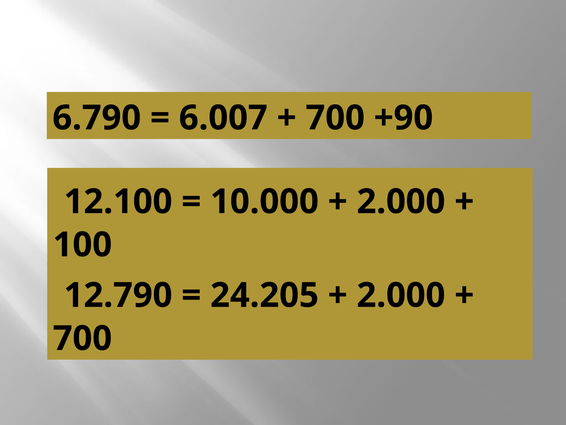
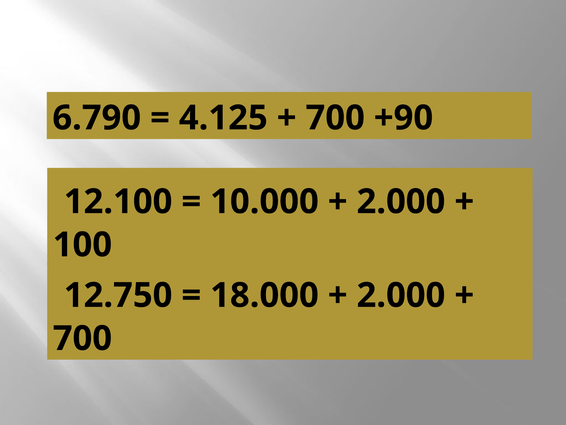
6.007: 6.007 -> 4.125 (223, 118)
12.790: 12.790 -> 12.750 (118, 295)
24.205: 24.205 -> 18.000 (264, 295)
